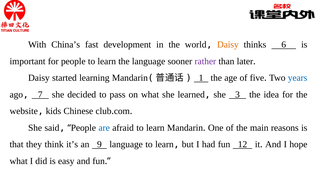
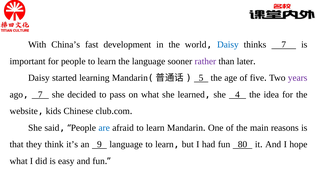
Daisy colour: orange -> blue (228, 45)
thinks 6: 6 -> 7 (284, 45)
1: 1 -> 5 (201, 78)
years colour: blue -> purple (298, 78)
3: 3 -> 4 (237, 95)
12: 12 -> 80 (243, 145)
